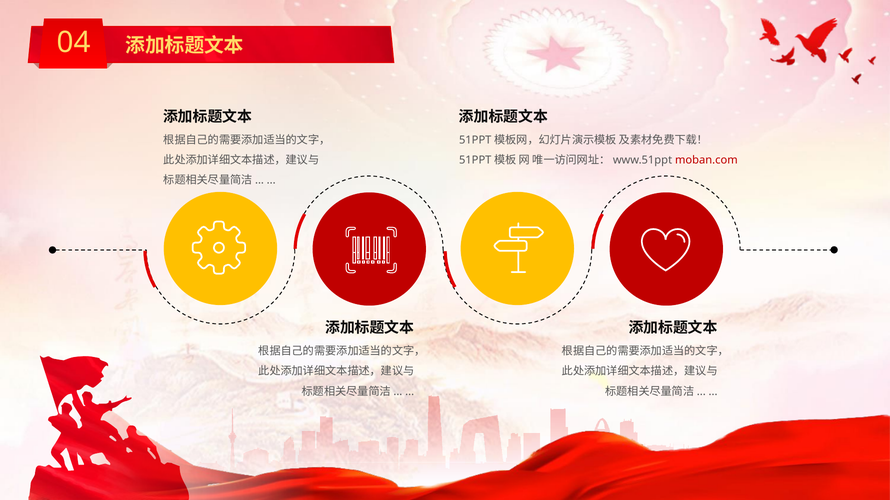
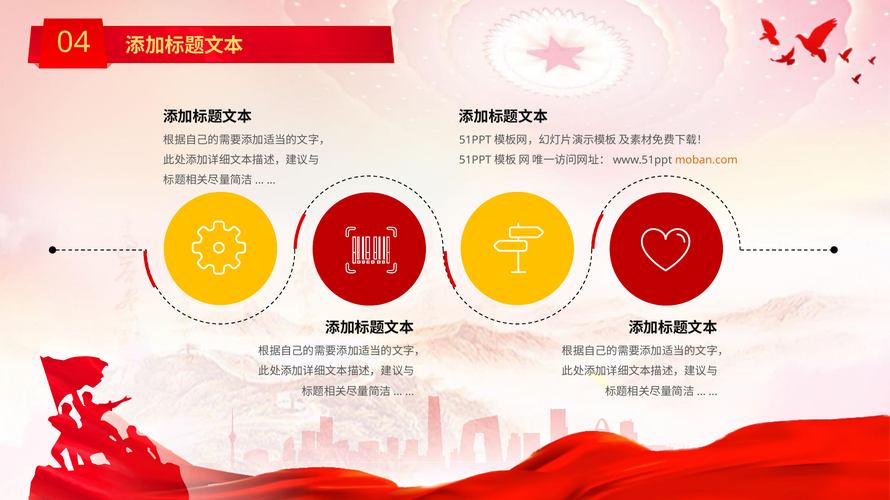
moban.com colour: red -> orange (706, 160)
